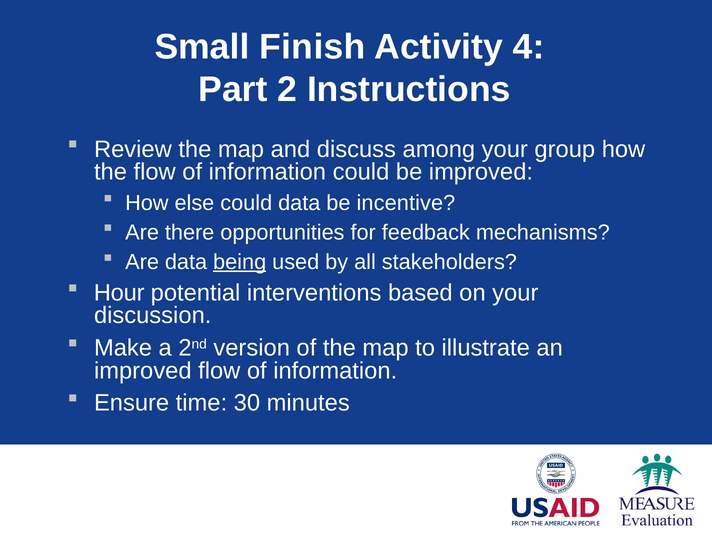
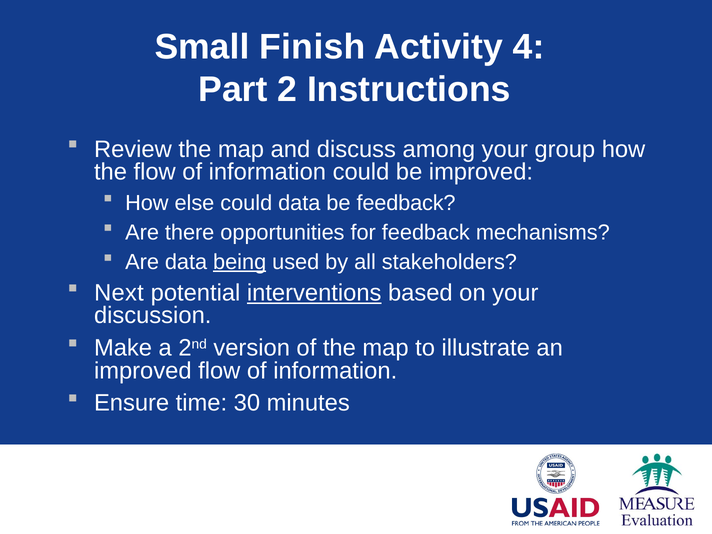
be incentive: incentive -> feedback (406, 203)
Hour: Hour -> Next (119, 293)
interventions underline: none -> present (314, 293)
